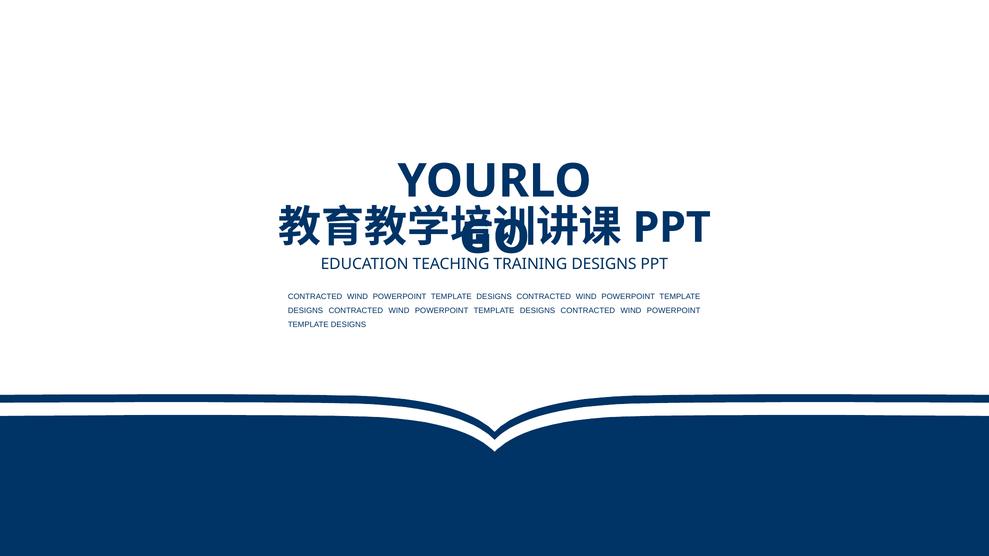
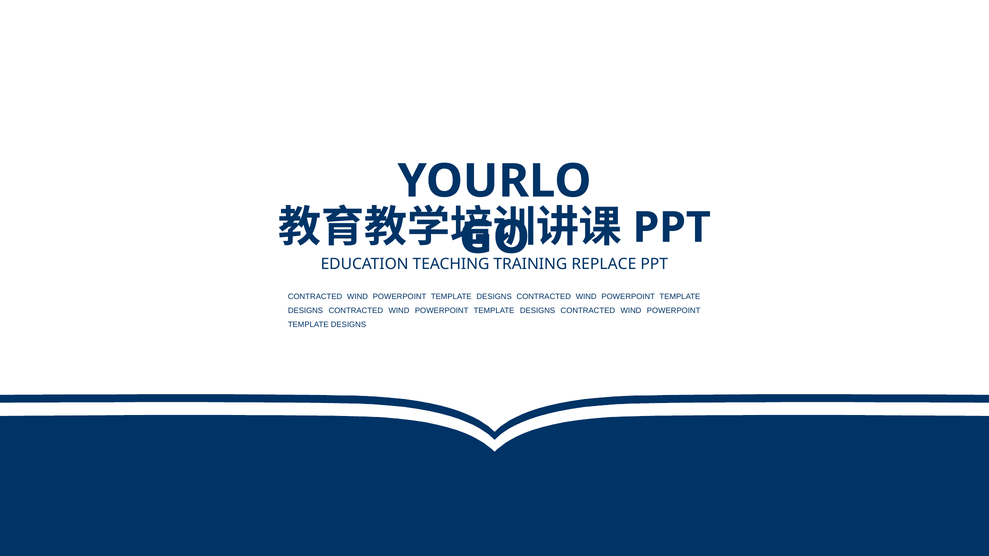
DESIGNS: DESIGNS -> REPLACE (604, 264)
